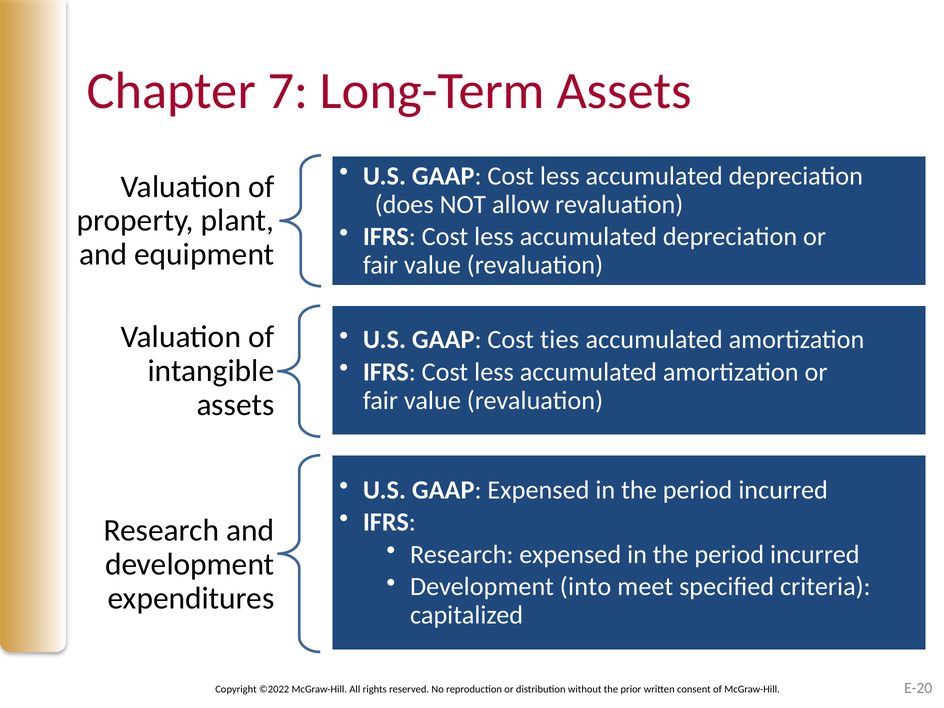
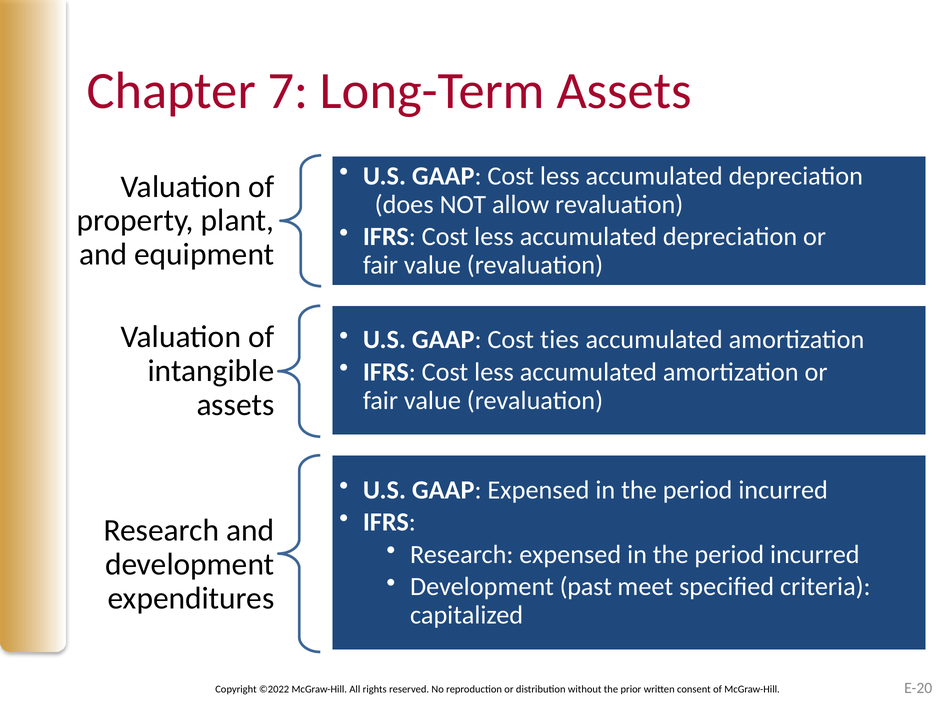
into: into -> past (586, 587)
